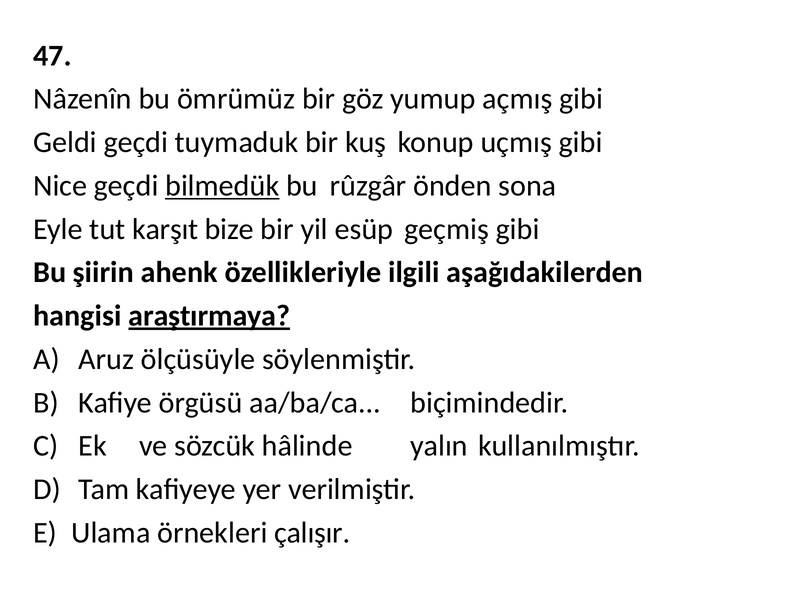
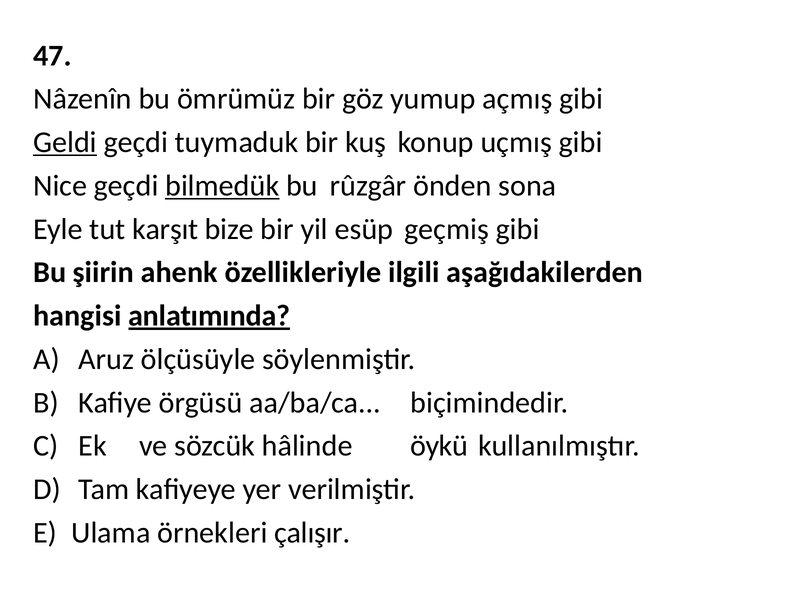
Geldi underline: none -> present (65, 142)
araştırmaya: araştırmaya -> anlatımında (209, 316)
yalın: yalın -> öykü (439, 446)
